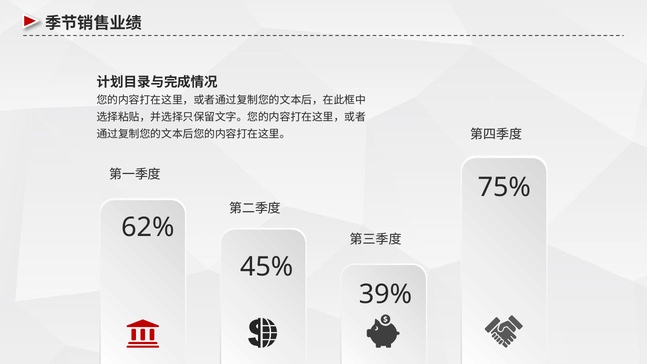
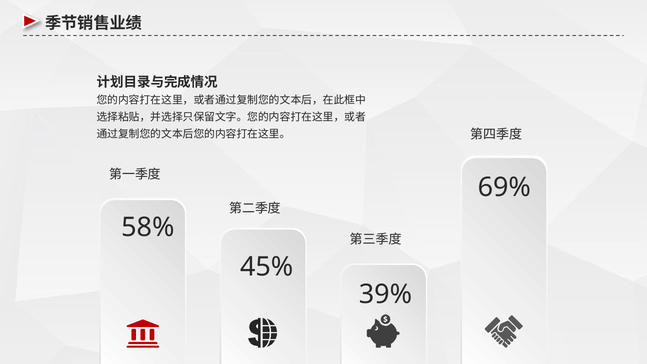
75%: 75% -> 69% (504, 187)
62%: 62% -> 58% (148, 227)
